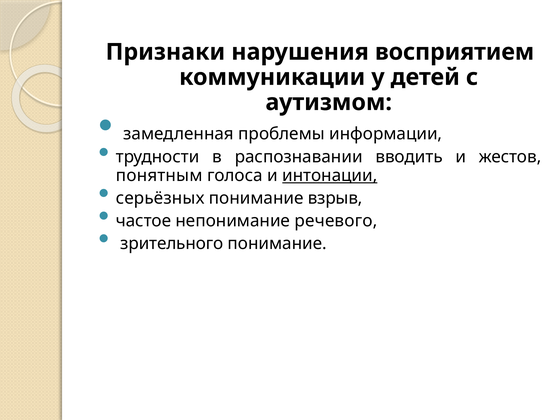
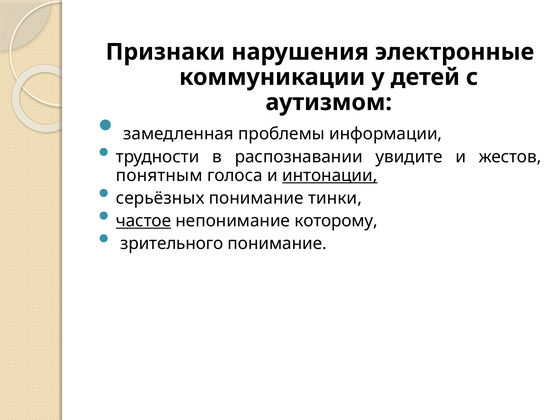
восприятием: восприятием -> электронные (455, 52)
вводить: вводить -> увидите (409, 157)
взрыв: взрыв -> тинки (335, 198)
частое underline: none -> present (143, 221)
речевого: речевого -> которому (336, 221)
